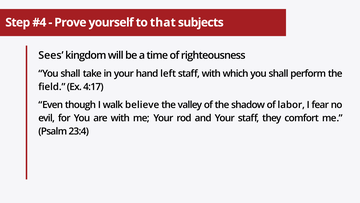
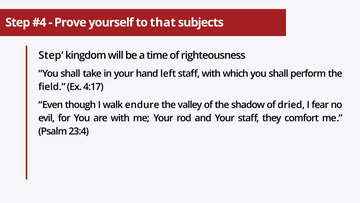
Sees: Sees -> Step (51, 55)
believe: believe -> endure (142, 105)
labor: labor -> dried (291, 105)
